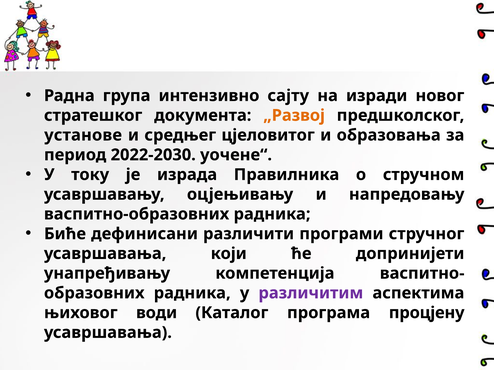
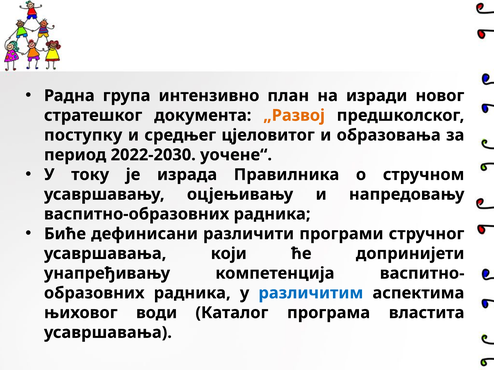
сајту: сајту -> план (288, 96)
установе: установе -> поступку (83, 135)
различитим colour: purple -> blue (311, 293)
процјену: процјену -> властита (427, 313)
